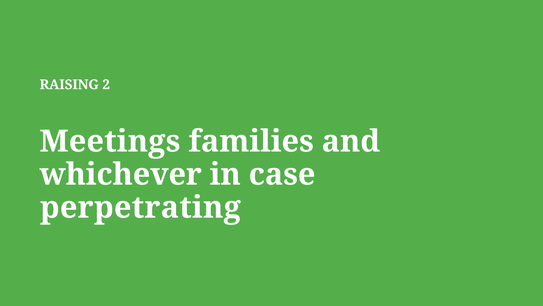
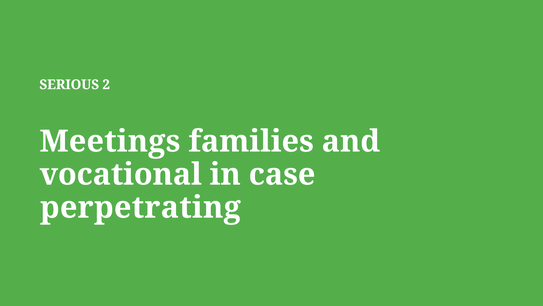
RAISING: RAISING -> SERIOUS (69, 85)
whichever: whichever -> vocational (121, 174)
